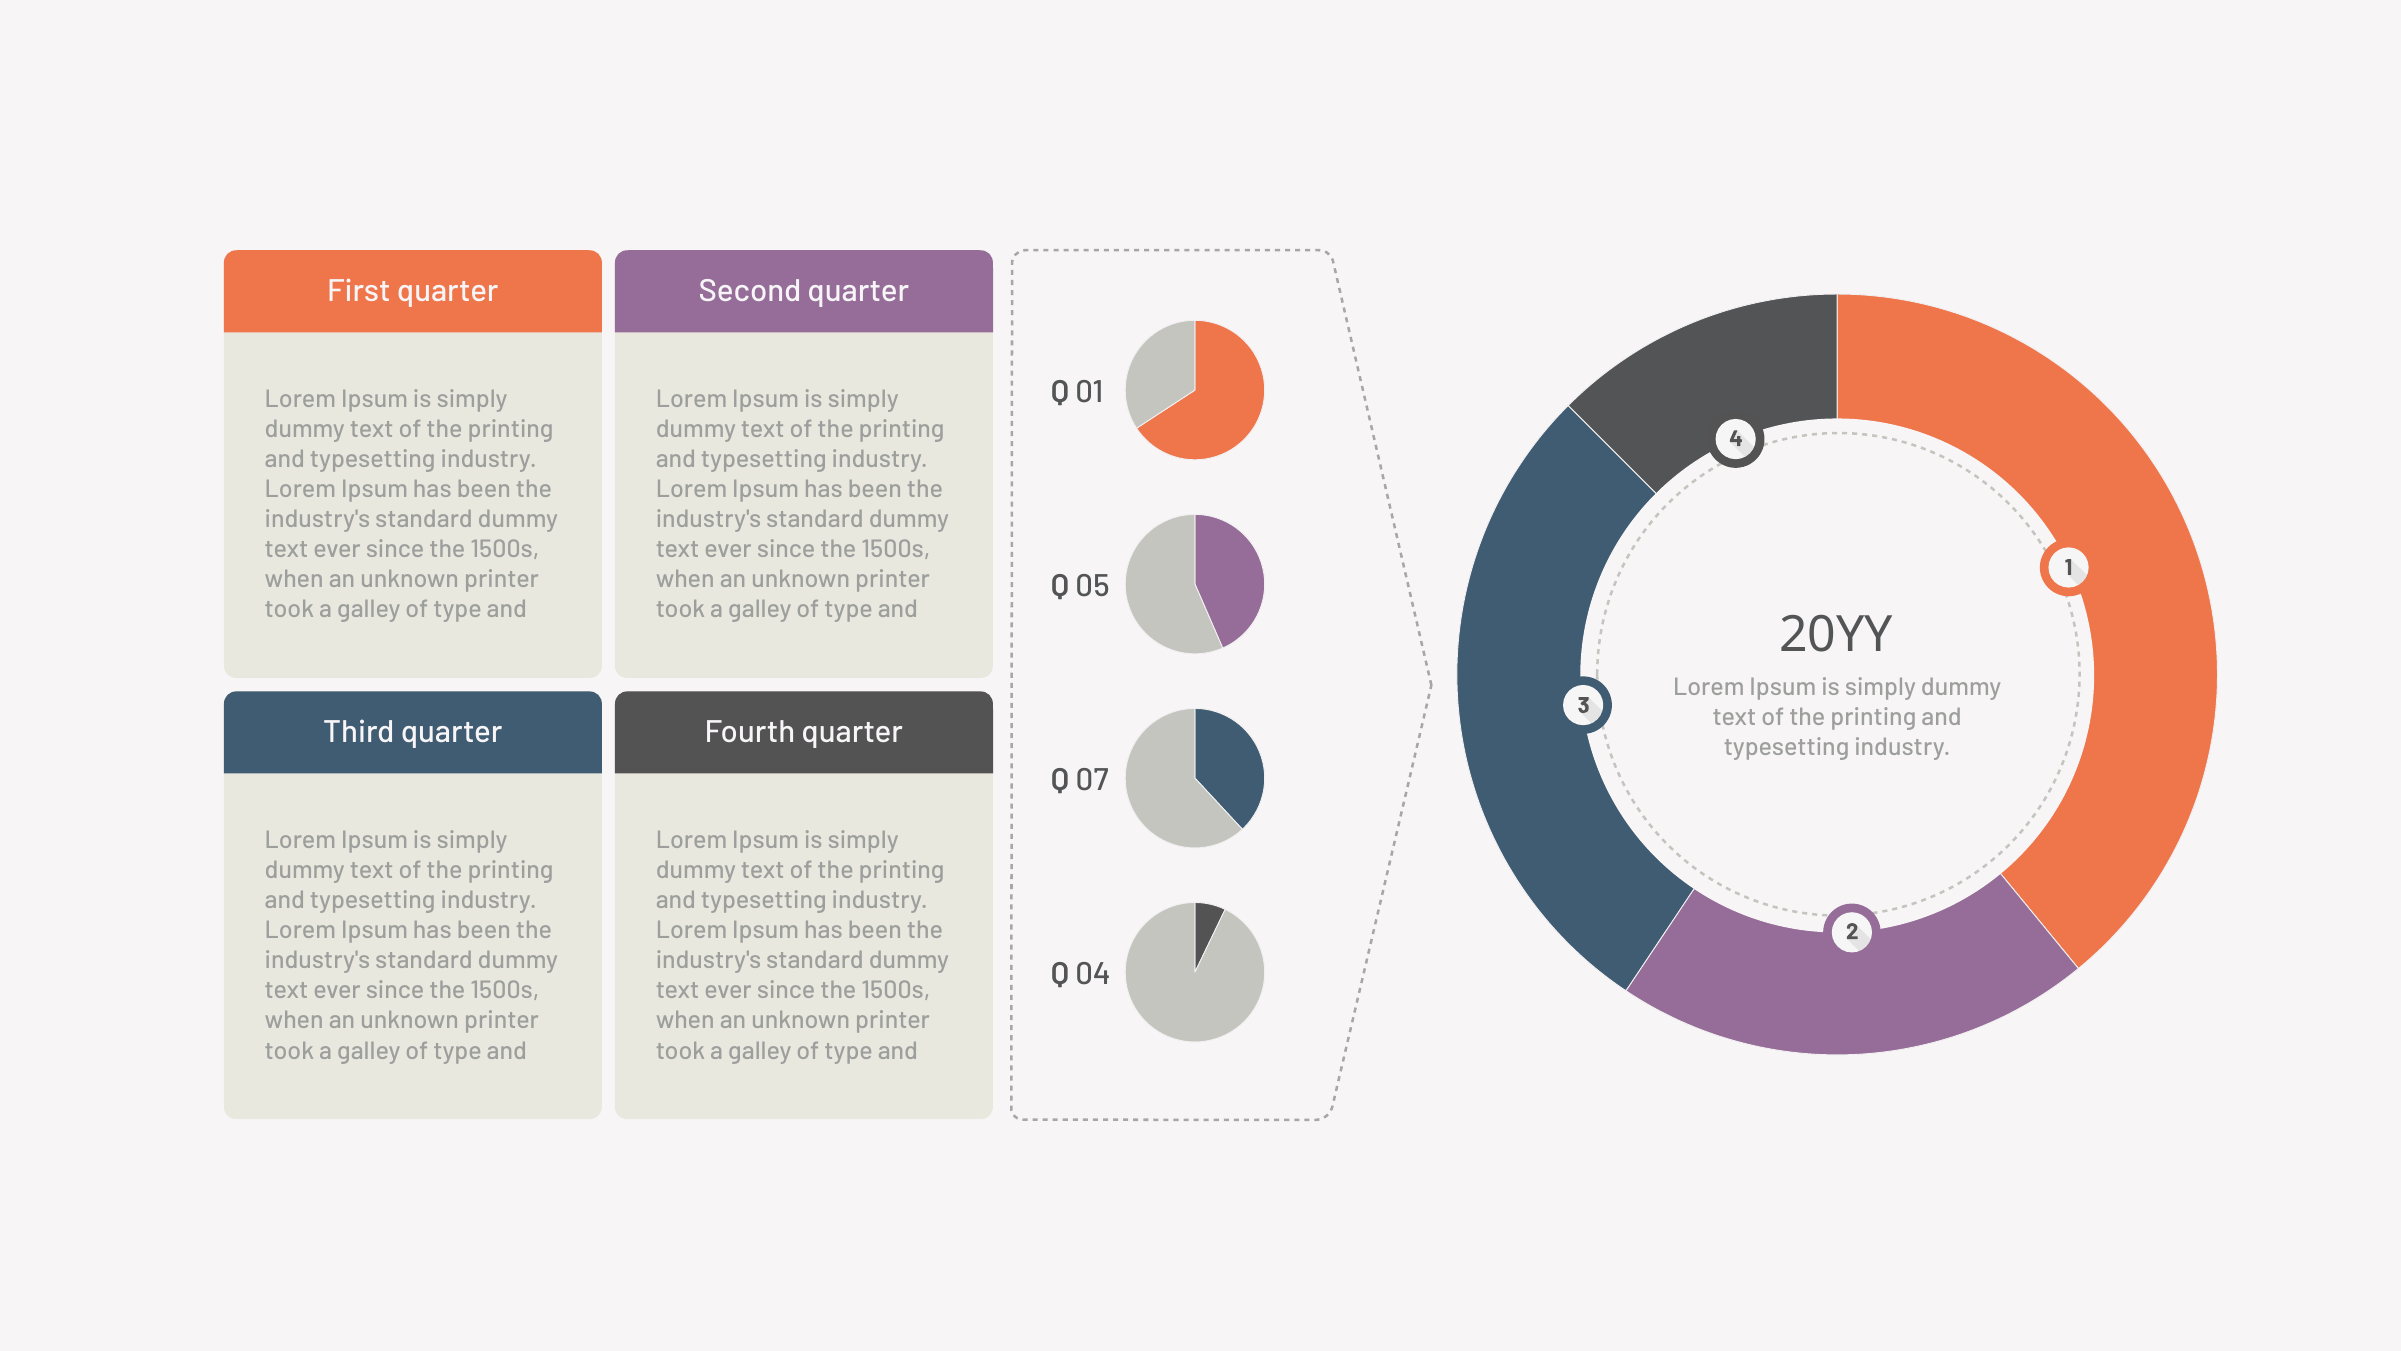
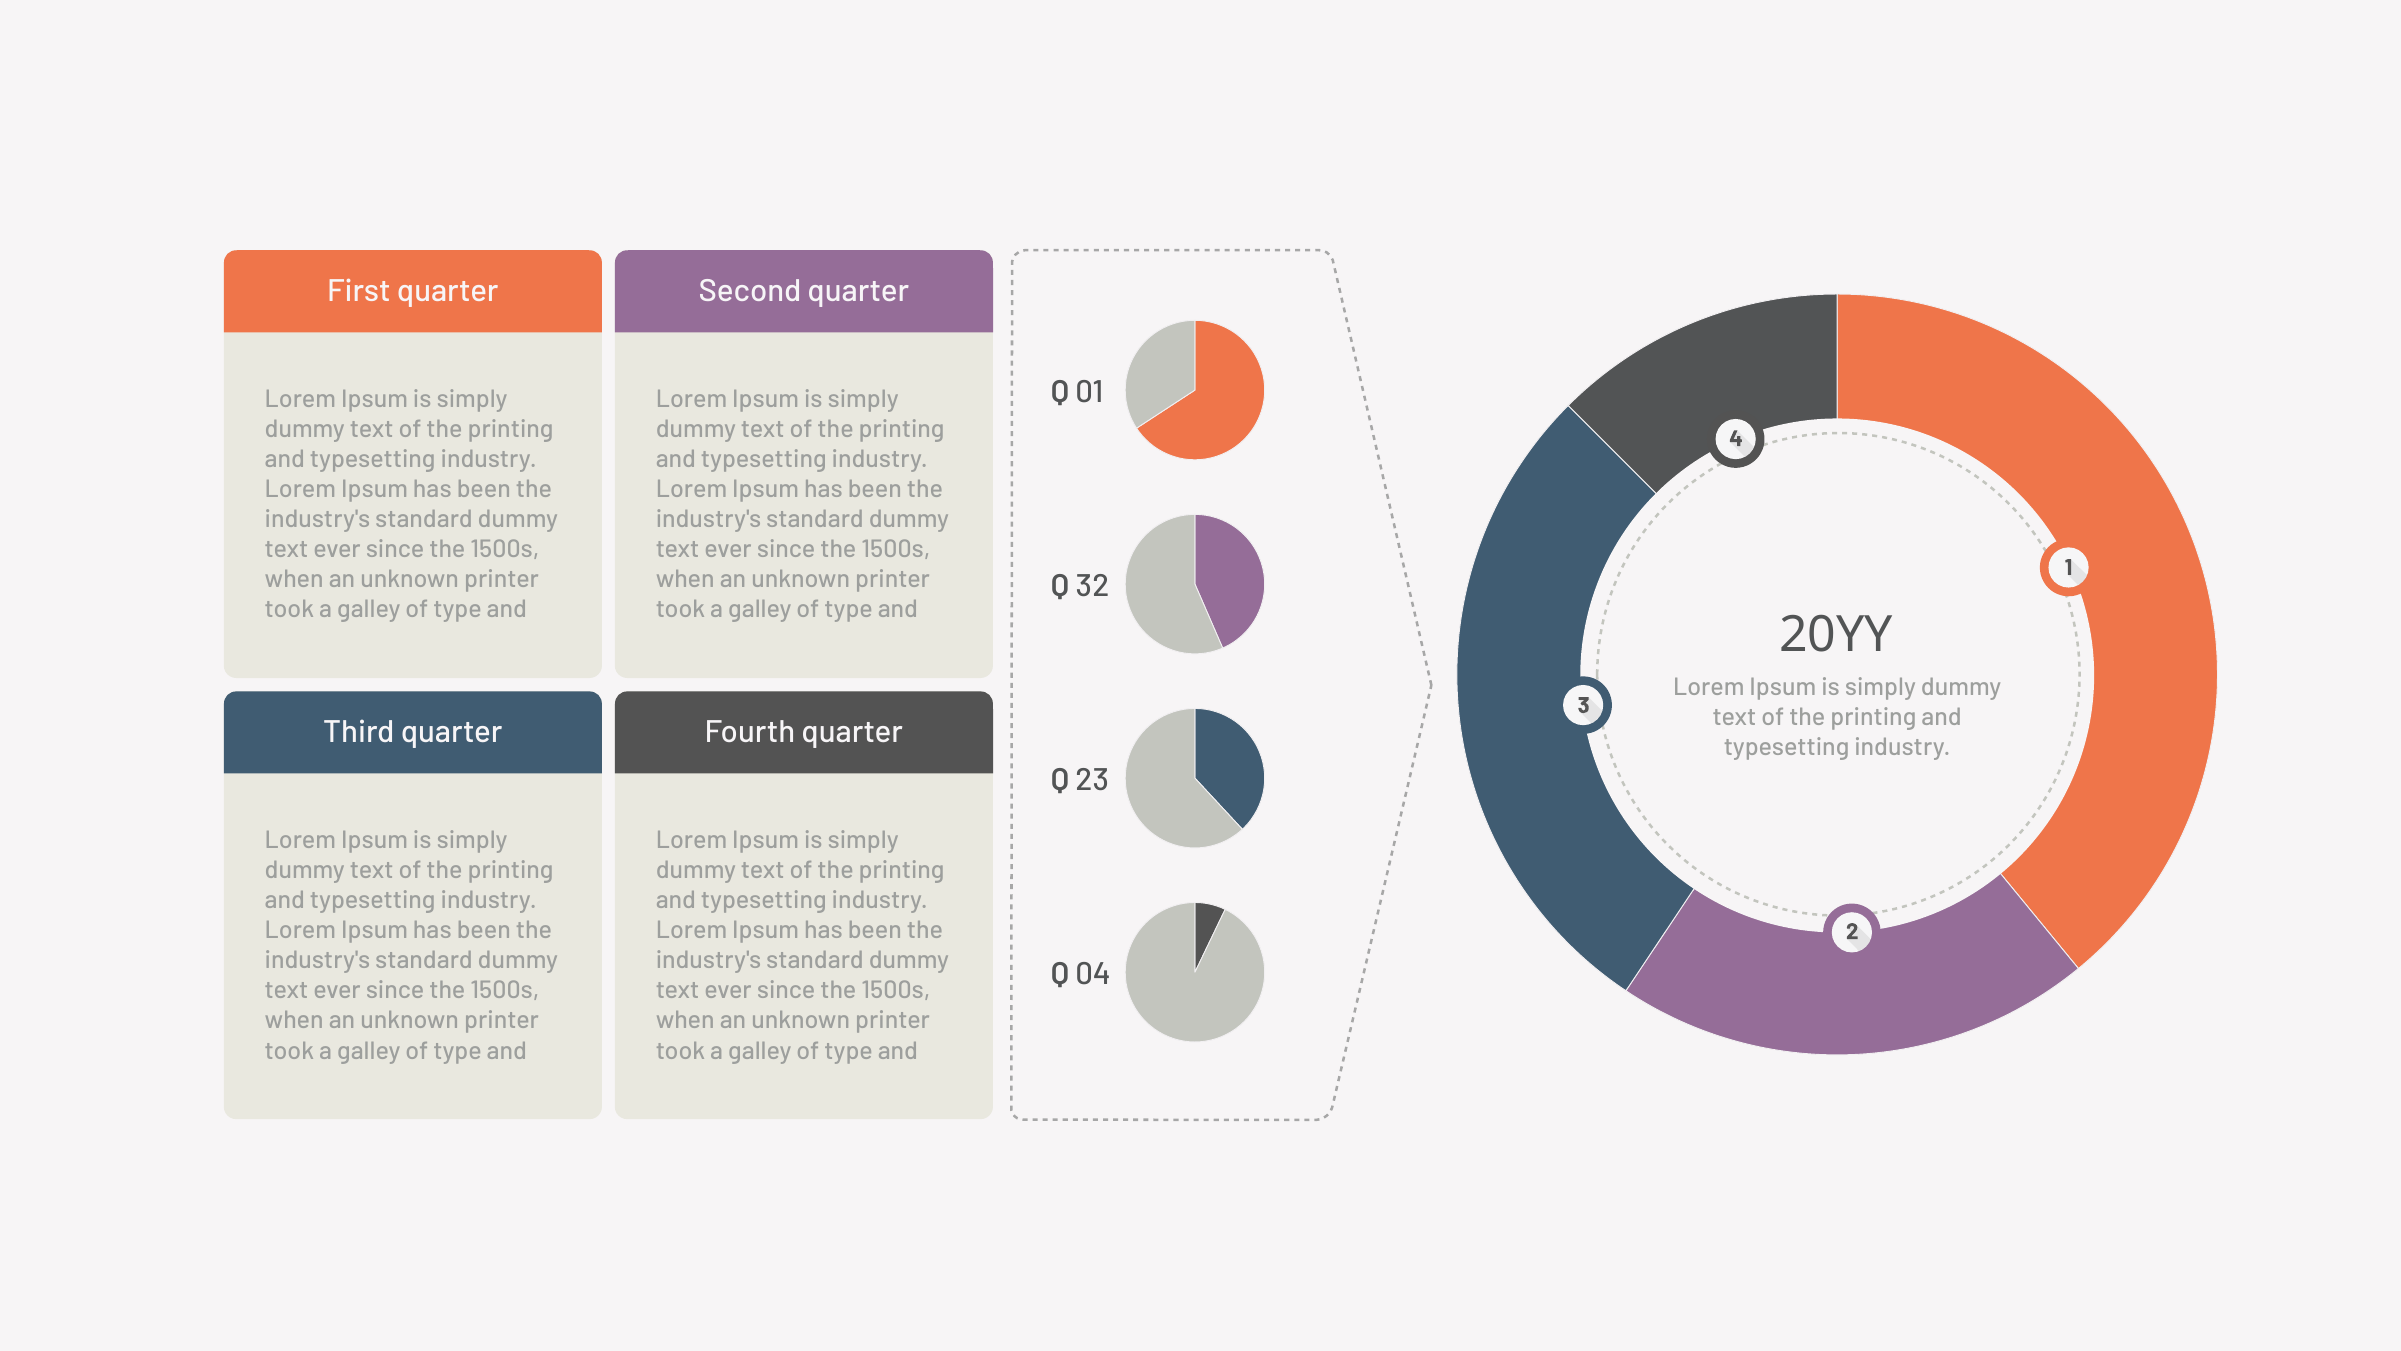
05: 05 -> 32 (1092, 586)
07: 07 -> 23 (1092, 780)
